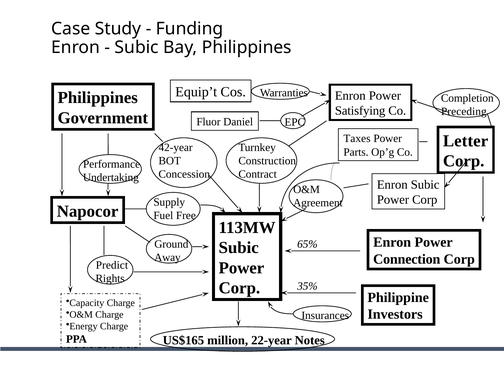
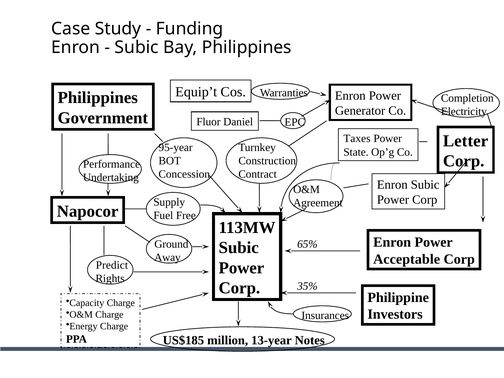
Satisfying: Satisfying -> Generator (360, 111)
Preceding: Preceding -> Electricity (464, 112)
42-year: 42-year -> 95-year (176, 147)
Parts: Parts -> State (356, 152)
Connection: Connection -> Acceptable (407, 259)
US$165: US$165 -> US$185 (183, 340)
22-year: 22-year -> 13-year (271, 340)
